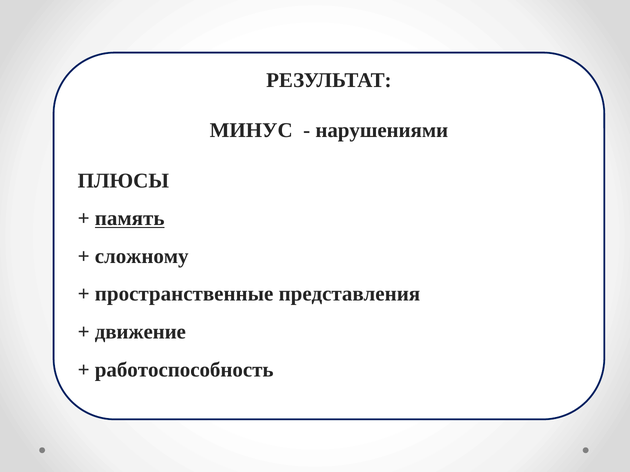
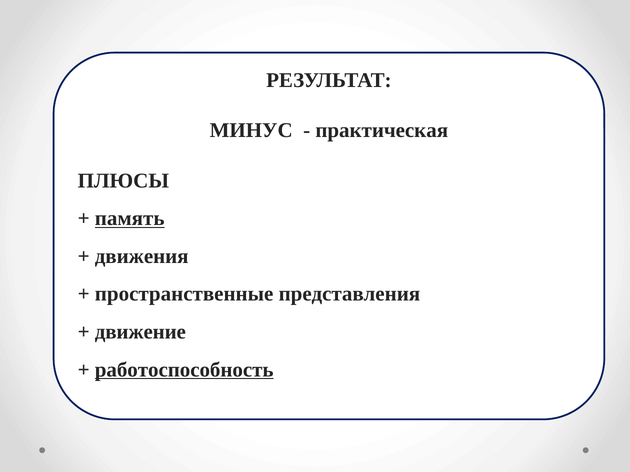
нарушениями: нарушениями -> практическая (382, 131)
сложному: сложному -> движения (142, 257)
работоспособность underline: none -> present (184, 370)
